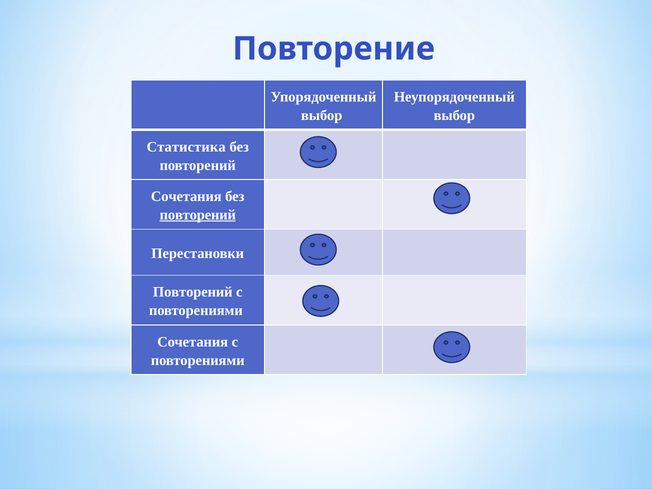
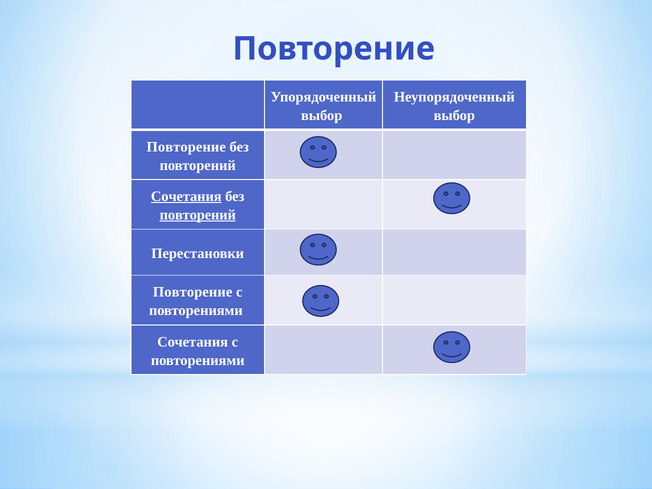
Статистика: Статистика -> Повторение (186, 147)
Сочетания underline: none -> present (186, 196)
Повторений: Повторений -> Повторение (193, 292)
